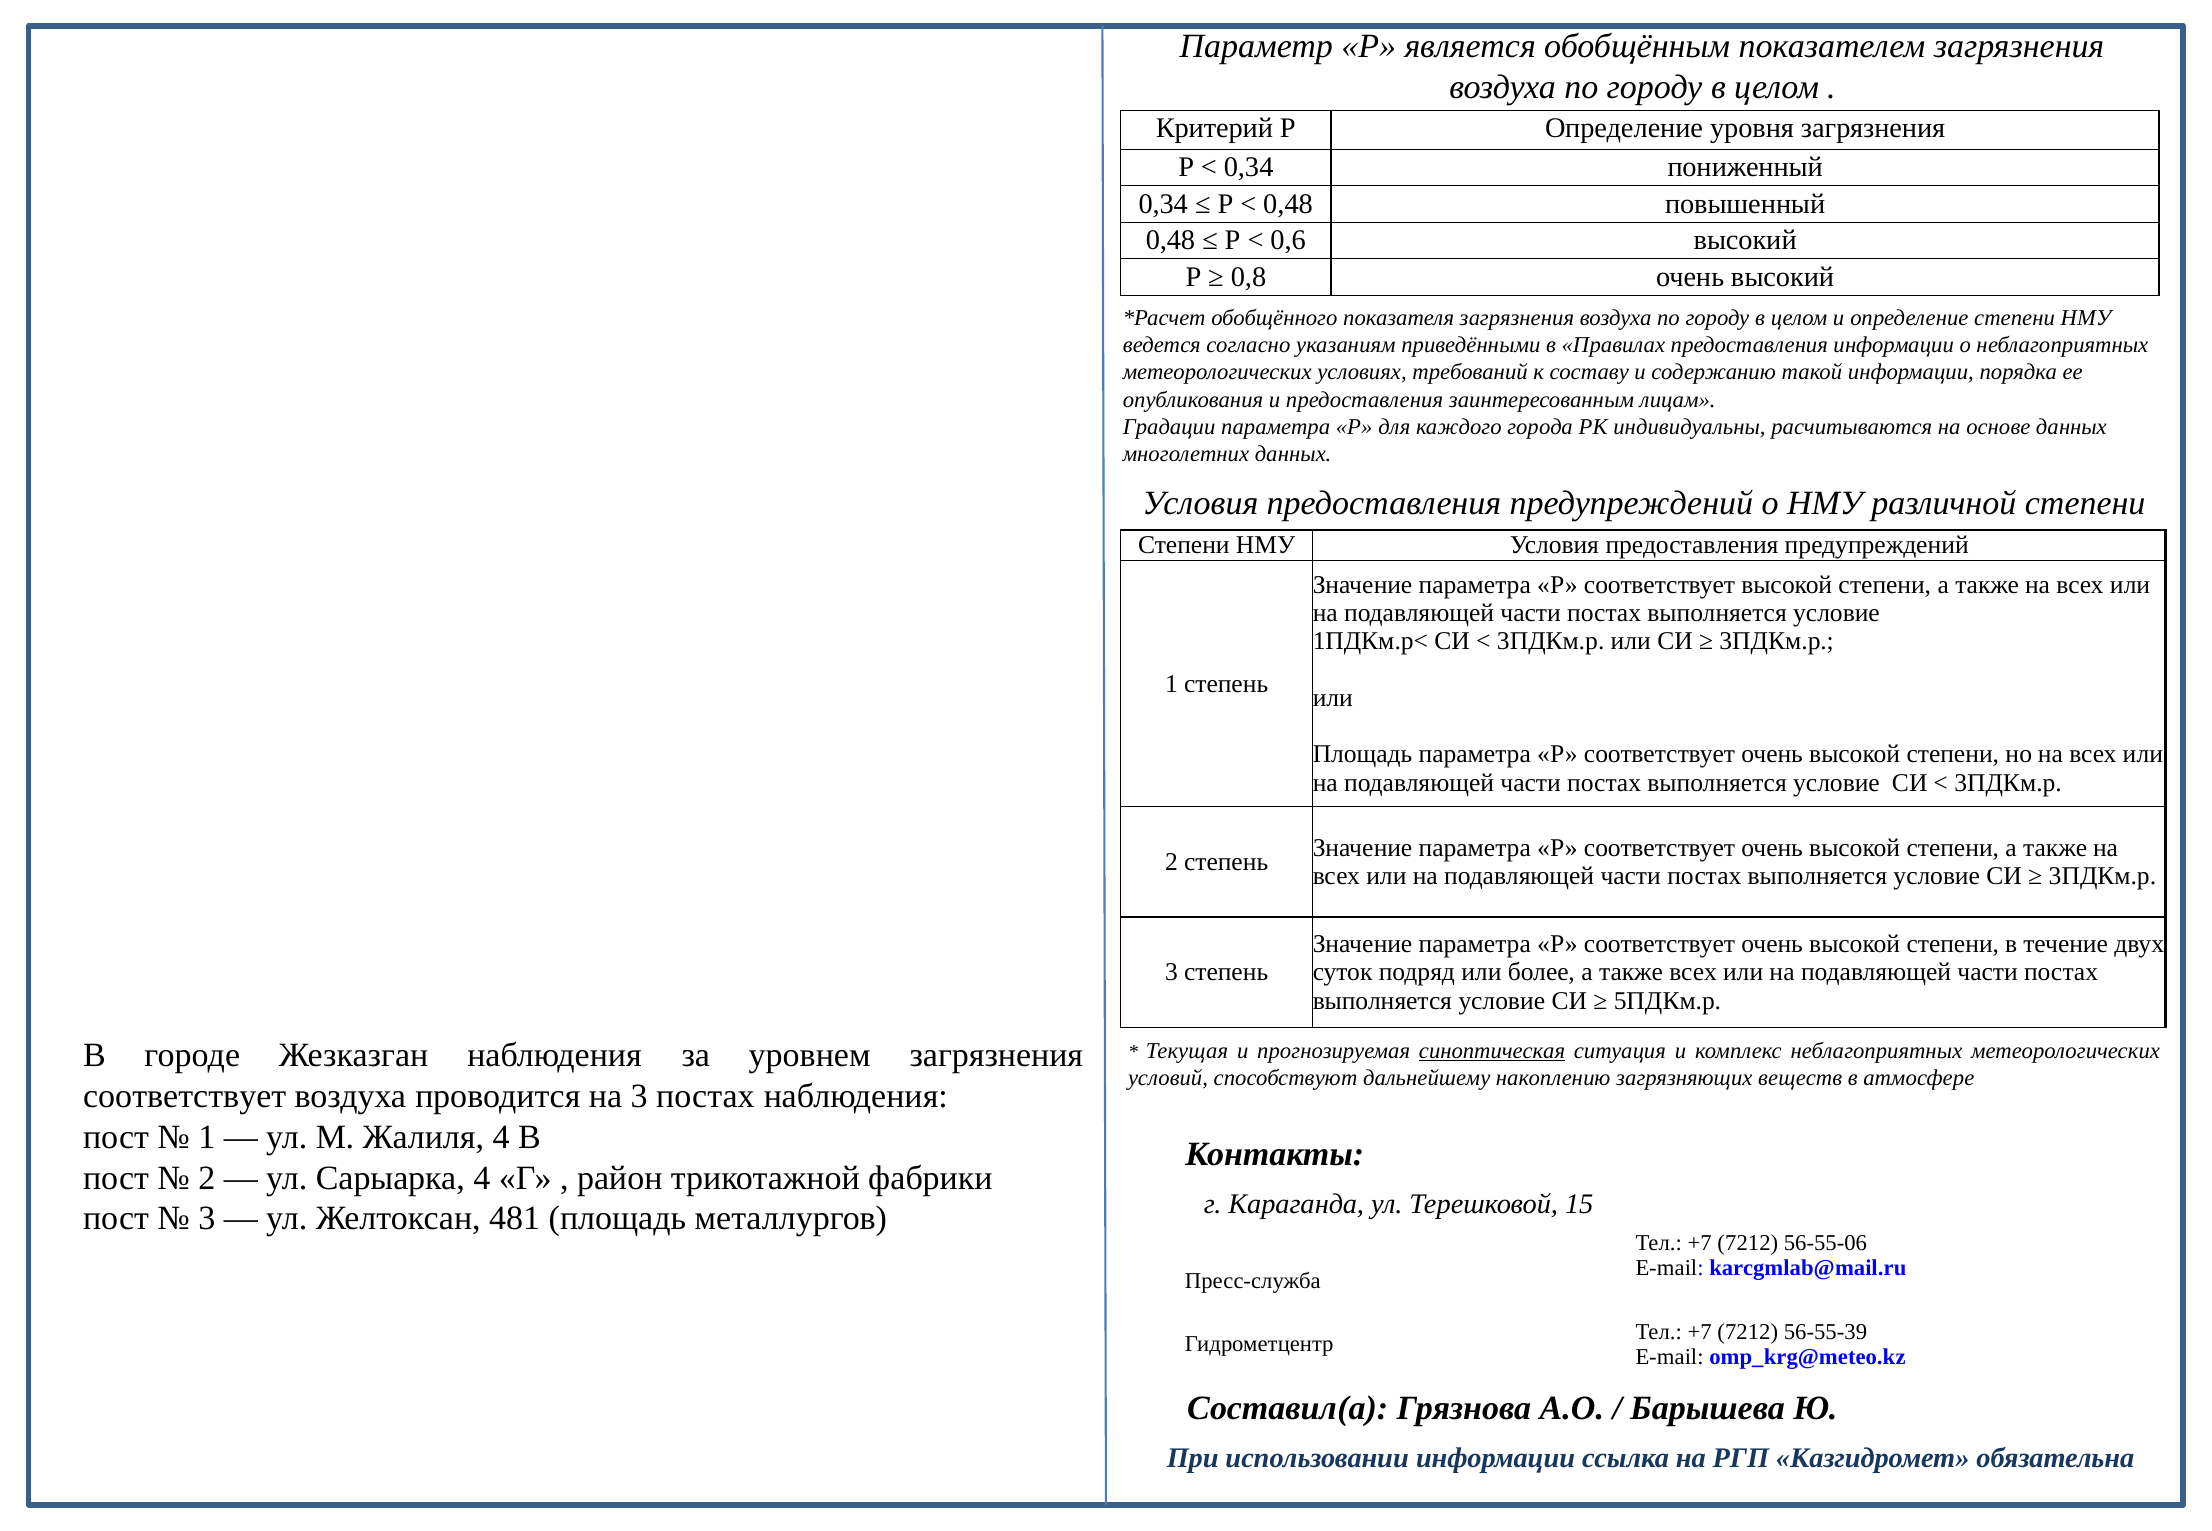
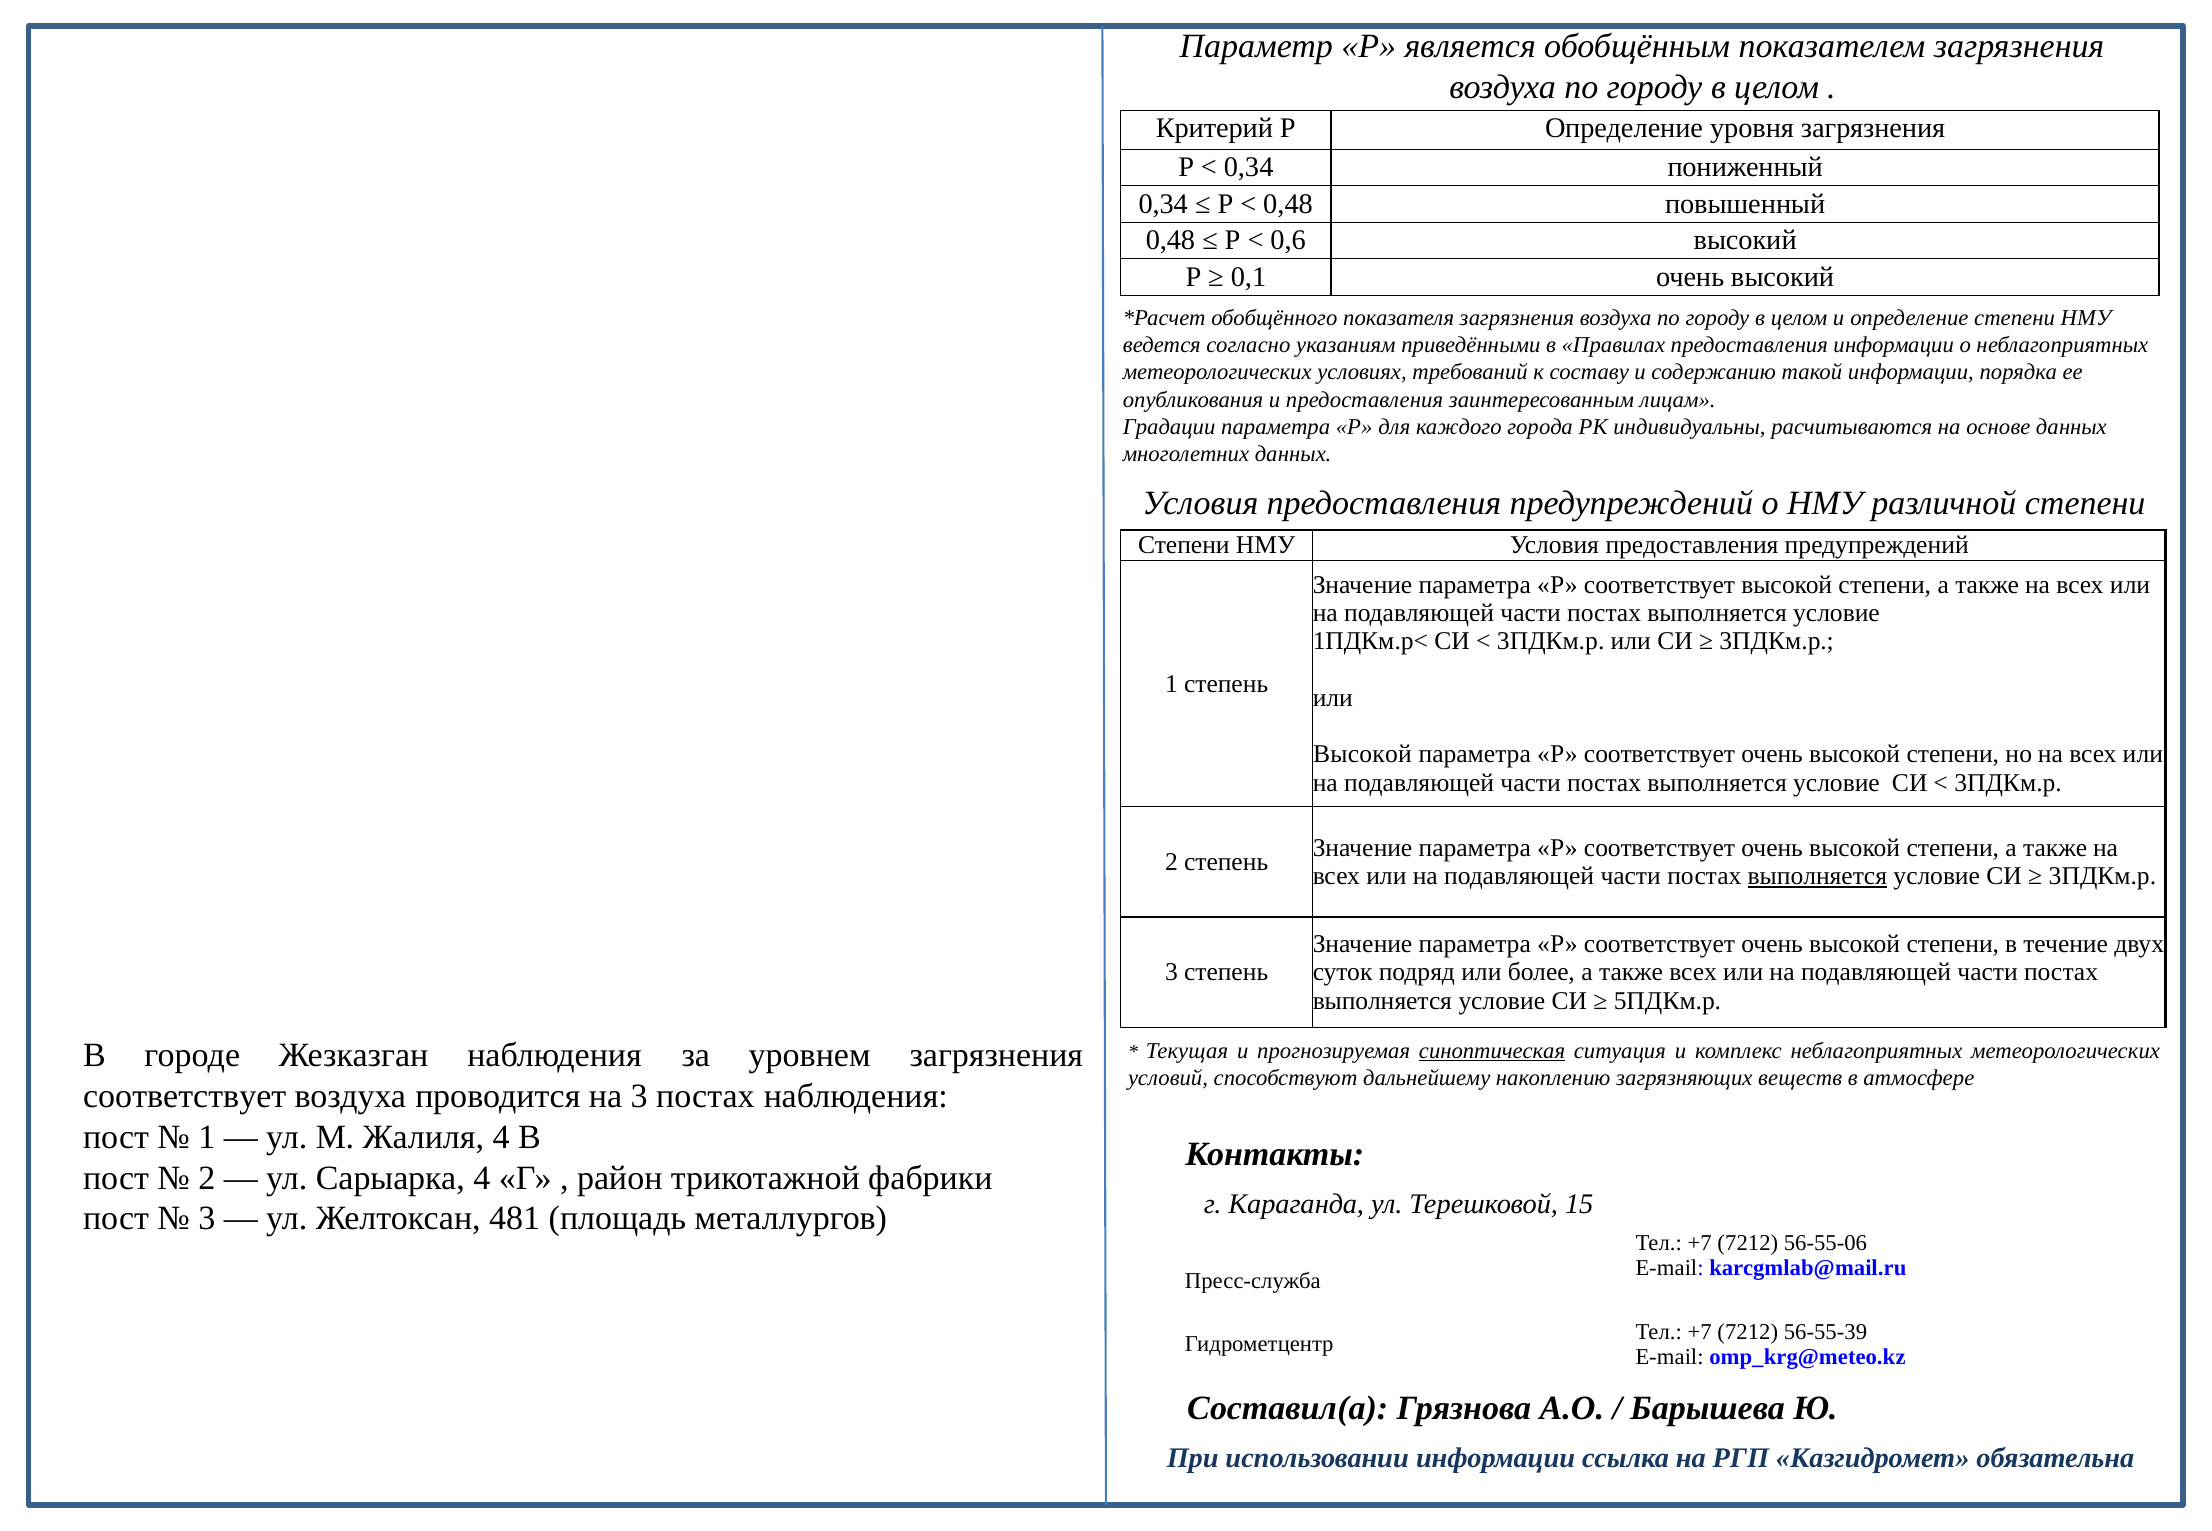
0,8: 0,8 -> 0,1 (1249, 277)
Площадь: Площадь -> Высокой (1362, 755)
выполняется underline: none -> present (1817, 876)
